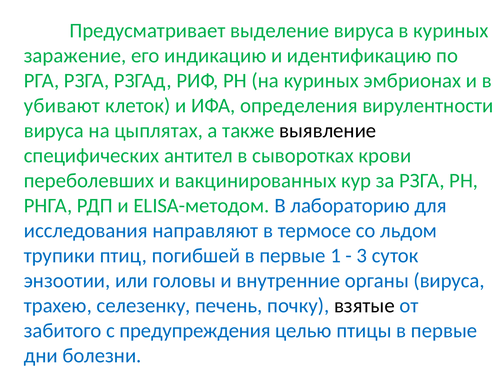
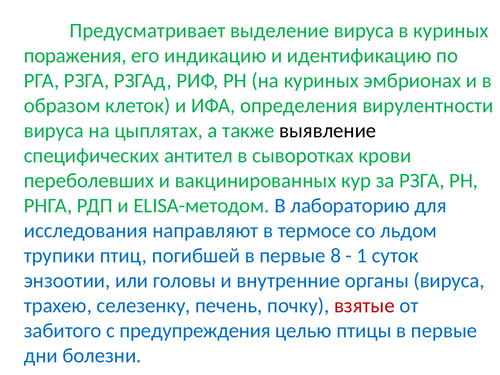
заражение: заражение -> поражения (75, 56)
убивают: убивают -> образом (62, 106)
1: 1 -> 8 (336, 256)
3: 3 -> 1 (362, 256)
взятые colour: black -> red (364, 306)
